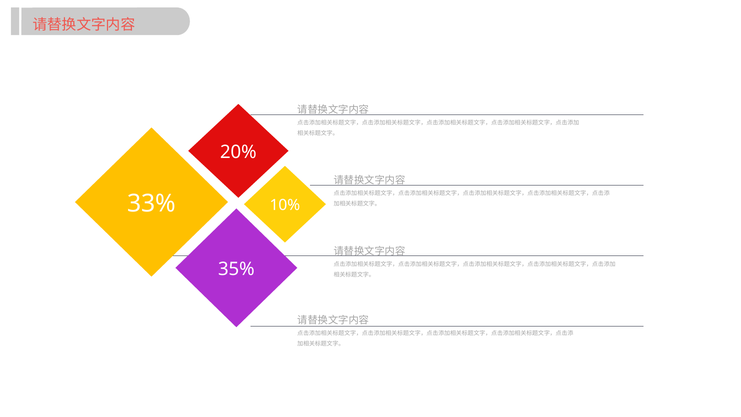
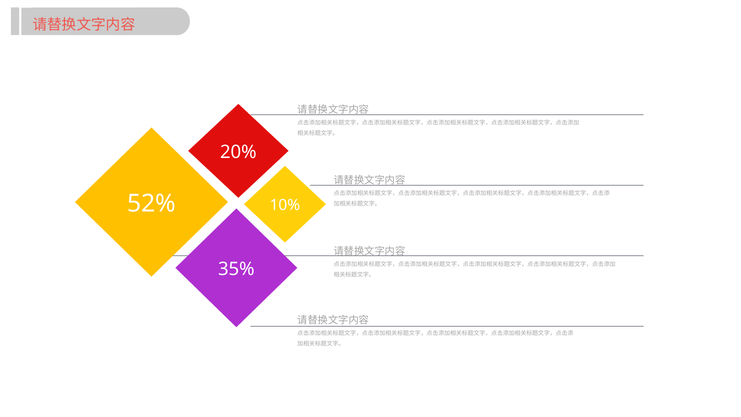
33%: 33% -> 52% (152, 204)
